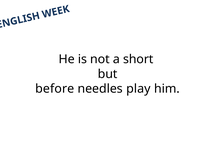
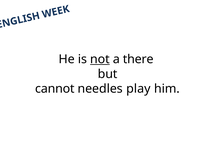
not underline: none -> present (100, 59)
short: short -> there (138, 59)
before: before -> cannot (55, 89)
